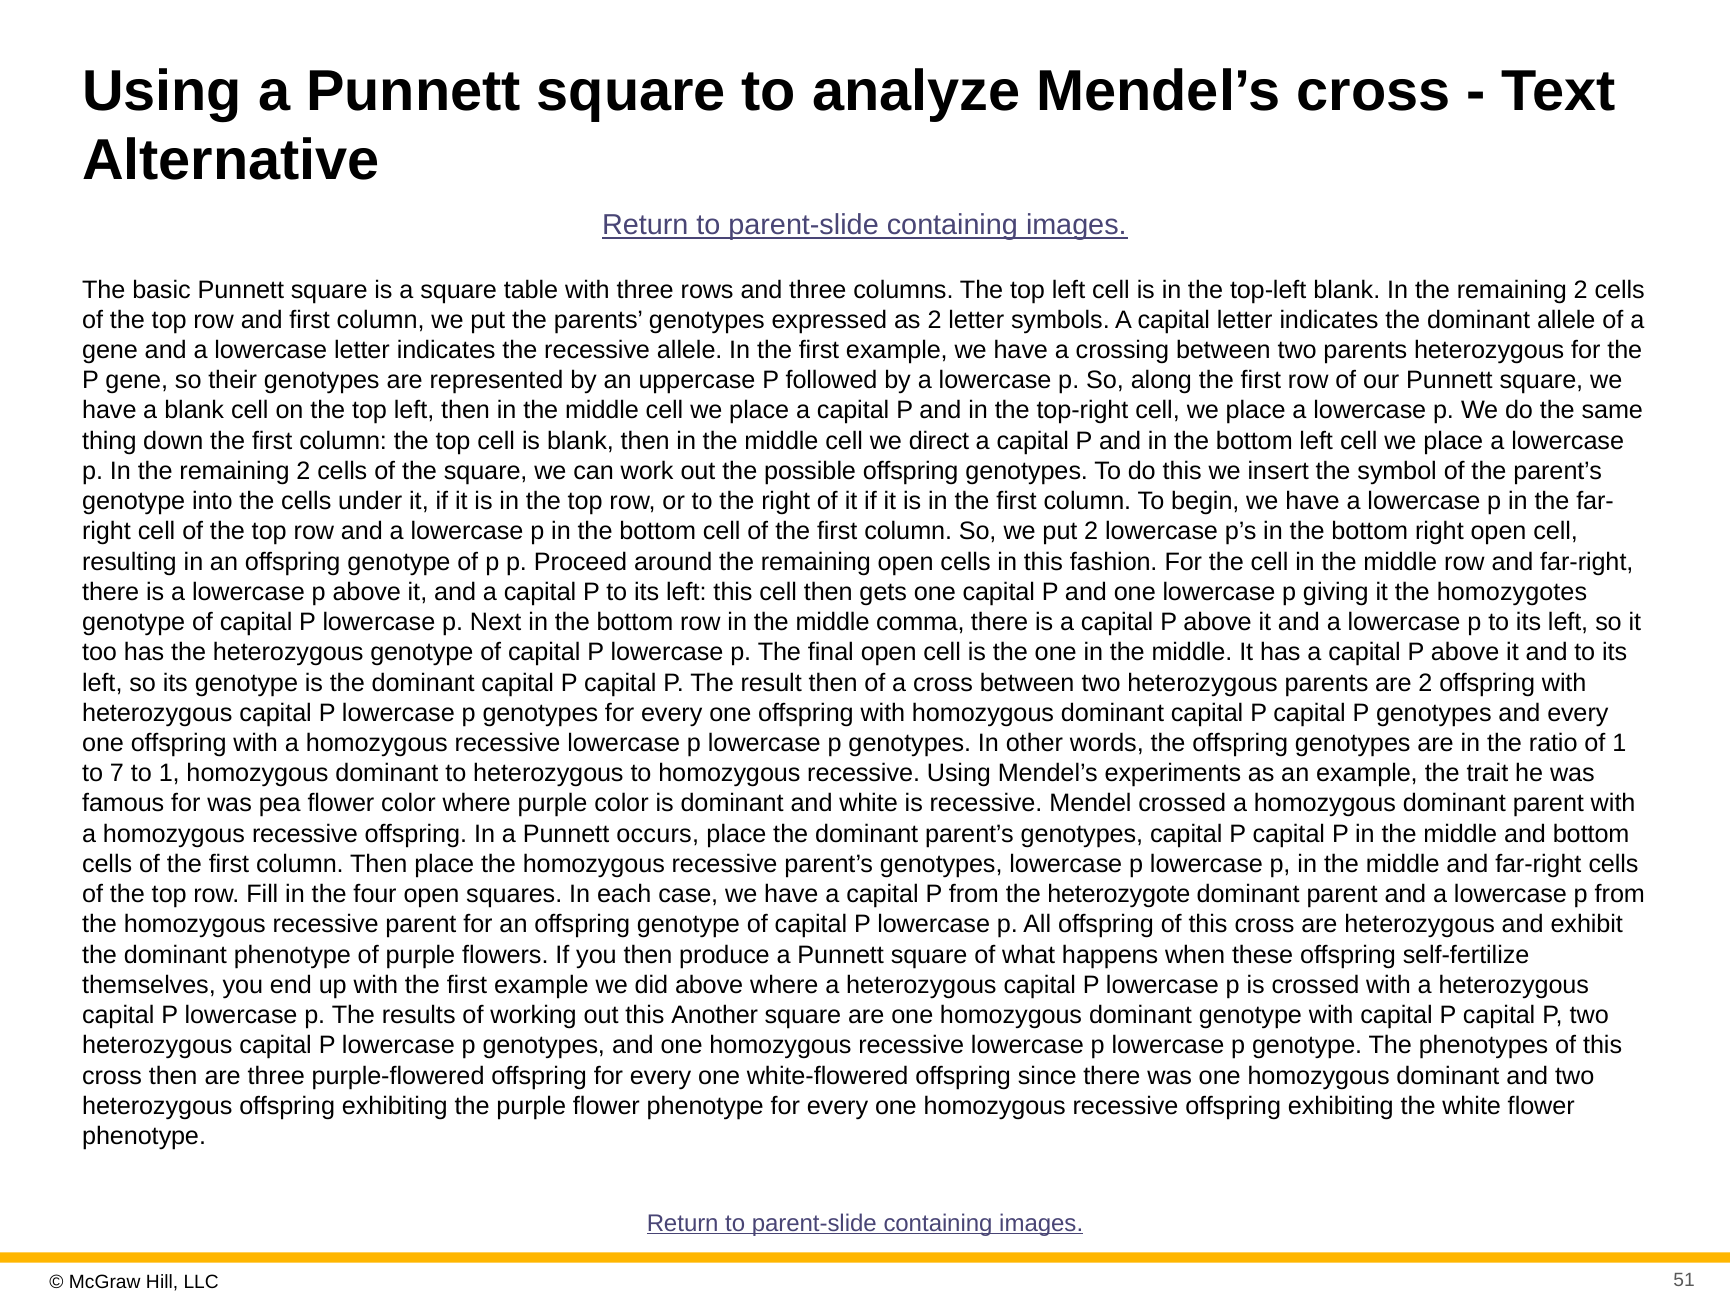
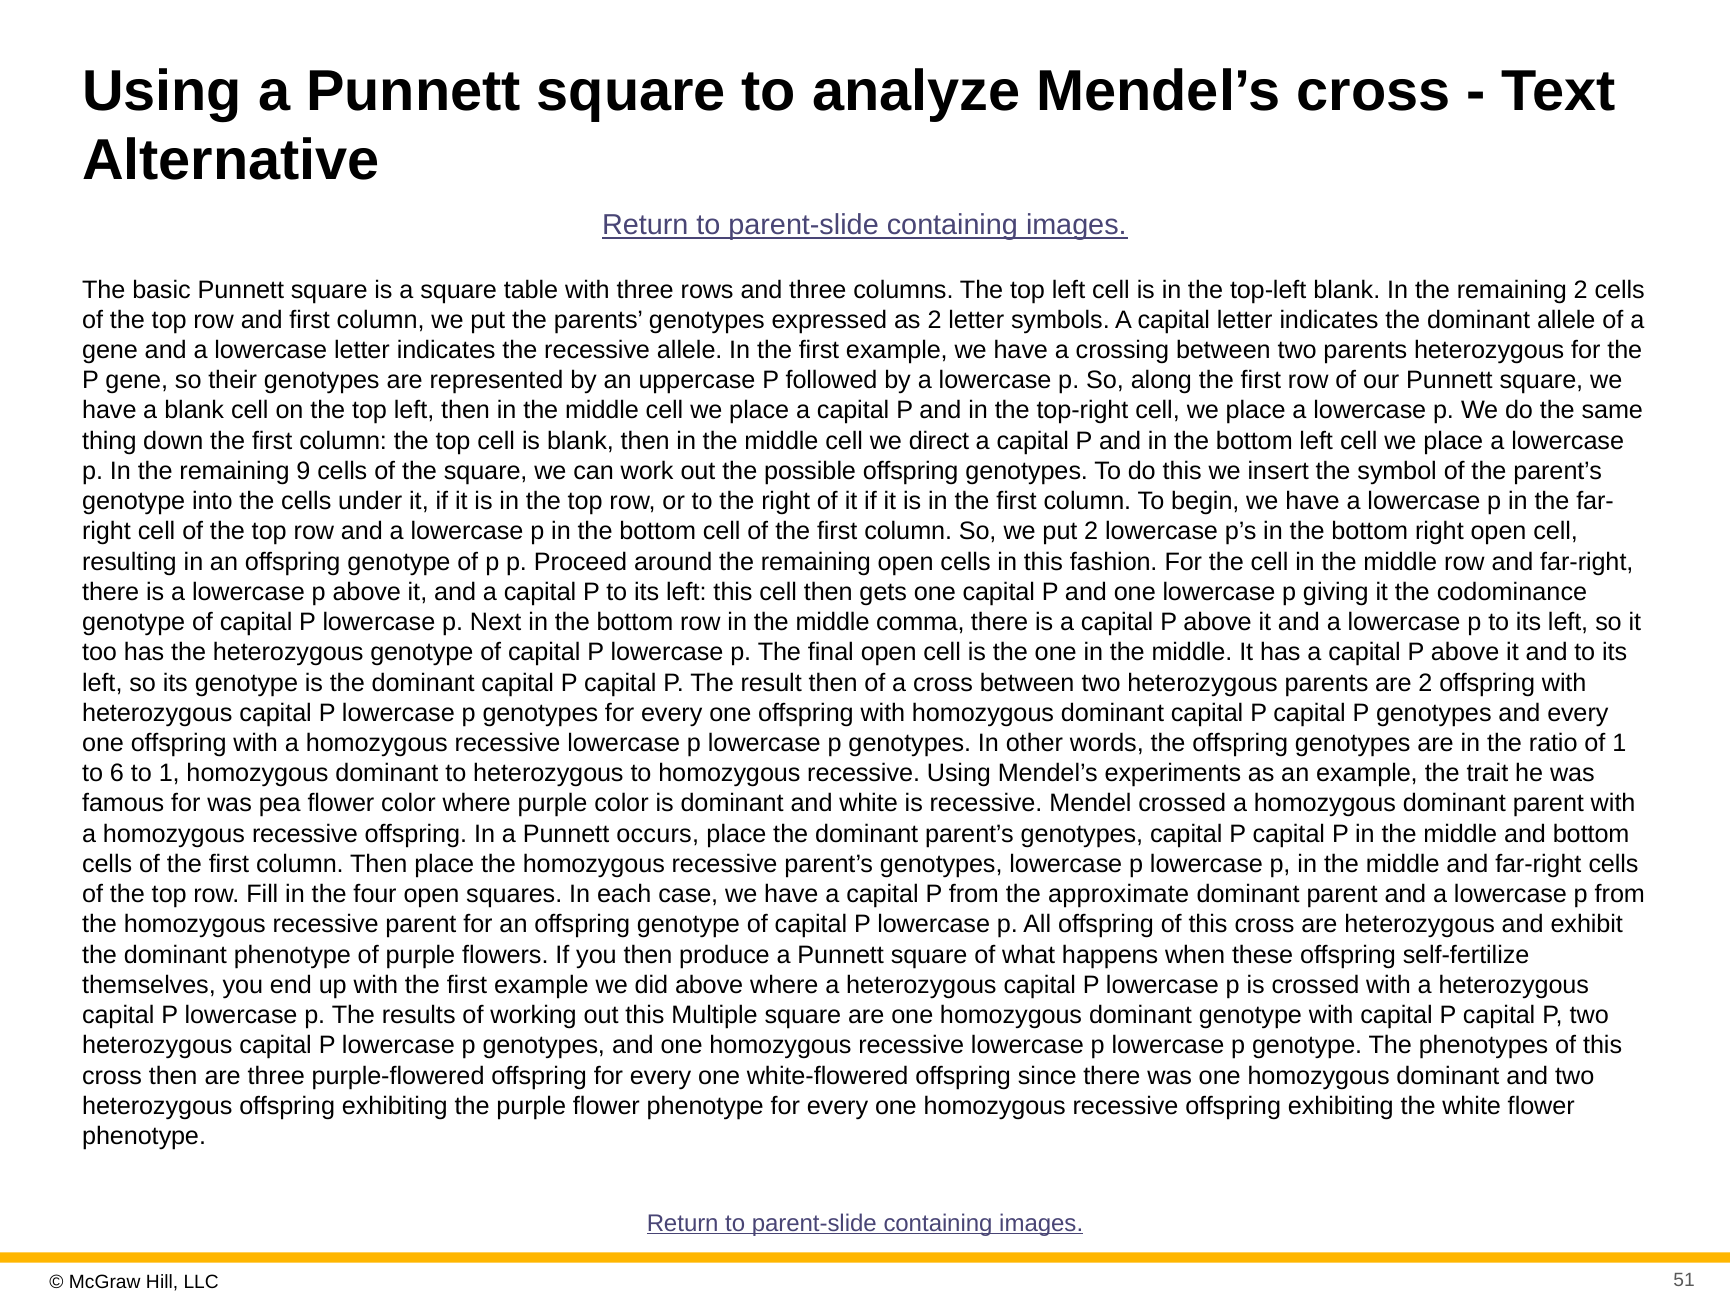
2: 2 -> 9 (303, 471)
homozygotes: homozygotes -> codominance (1512, 592)
7: 7 -> 6 (117, 774)
heterozygote: heterozygote -> approximate (1119, 895)
Another: Another -> Multiple (715, 1016)
